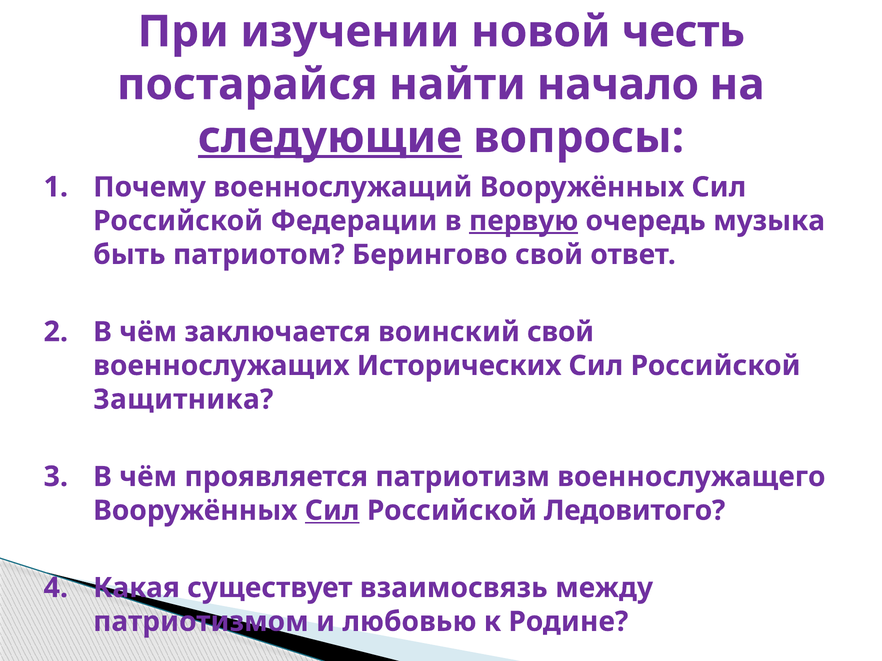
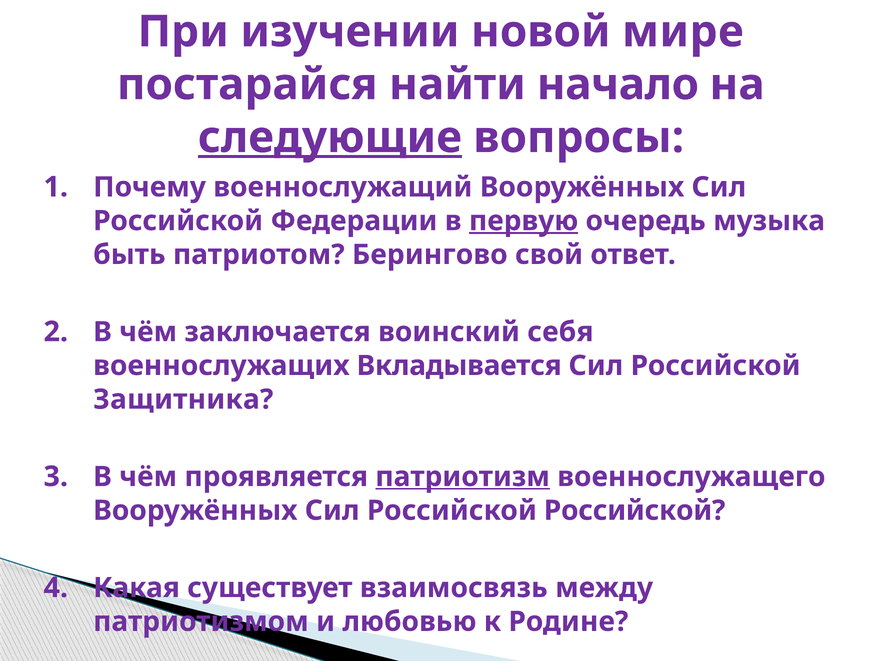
честь: честь -> мире (683, 32)
воинский свой: свой -> себя (560, 332)
Исторических: Исторических -> Вкладывается (459, 366)
патриотизм underline: none -> present (463, 477)
Сил underline: present -> none (332, 511)
Российской Ледовитого: Ледовитого -> Российской (635, 511)
